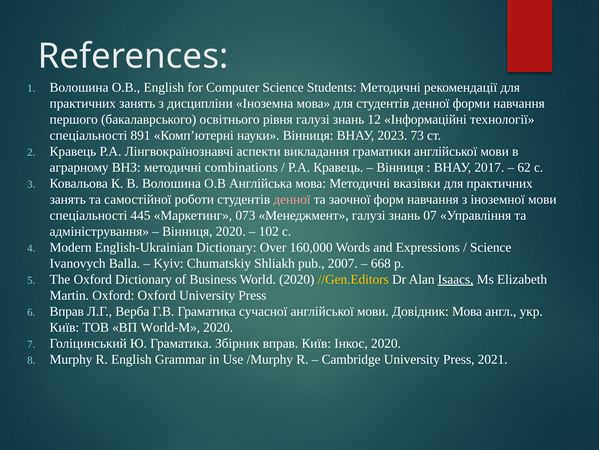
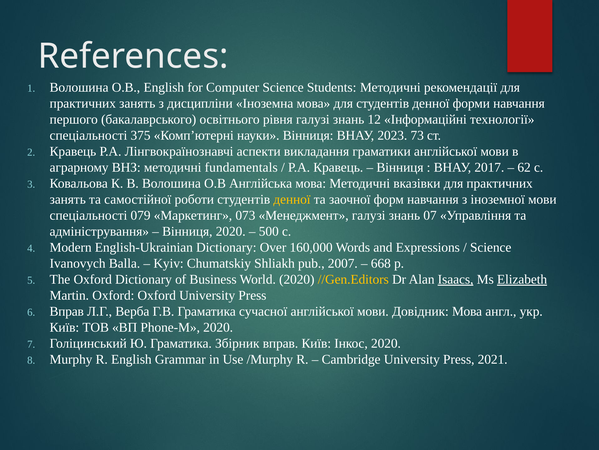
891: 891 -> 375 (141, 135)
combinations: combinations -> fundamentals (241, 167)
денної colour: pink -> yellow (292, 199)
445: 445 -> 079 (141, 215)
102: 102 -> 500 (269, 231)
Elizabeth underline: none -> present (522, 279)
World-М: World-М -> Phone-М (170, 327)
